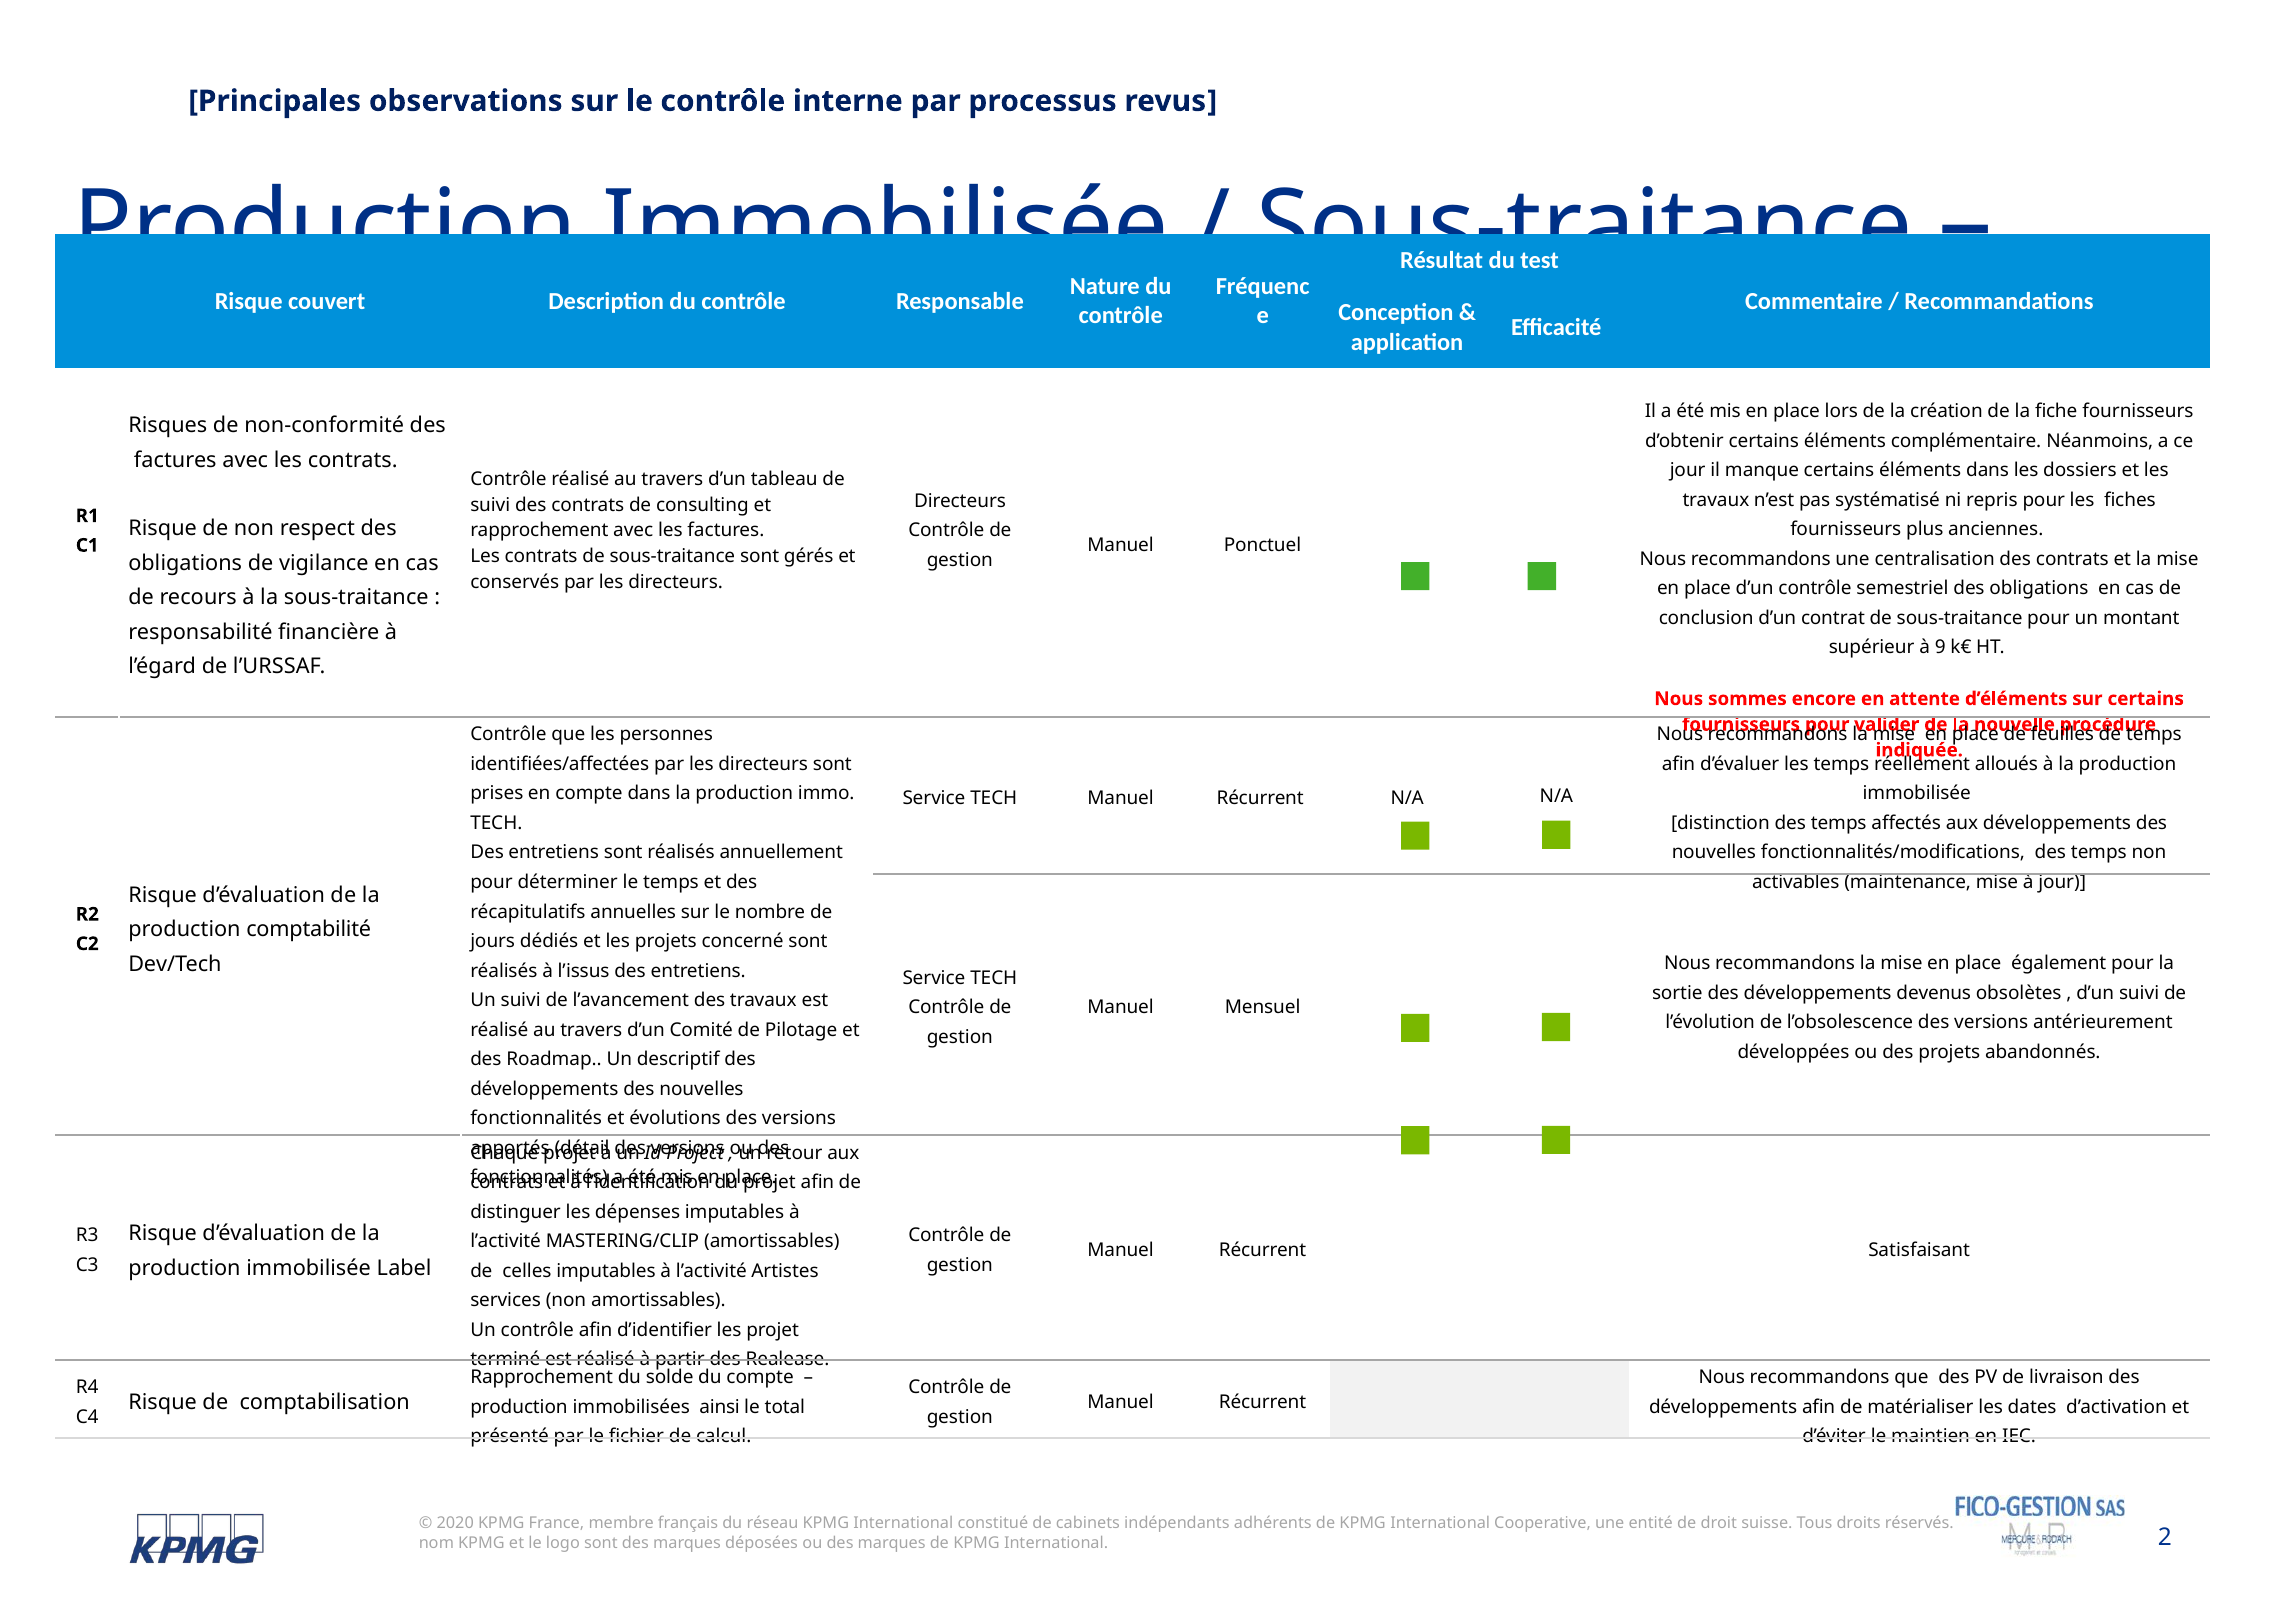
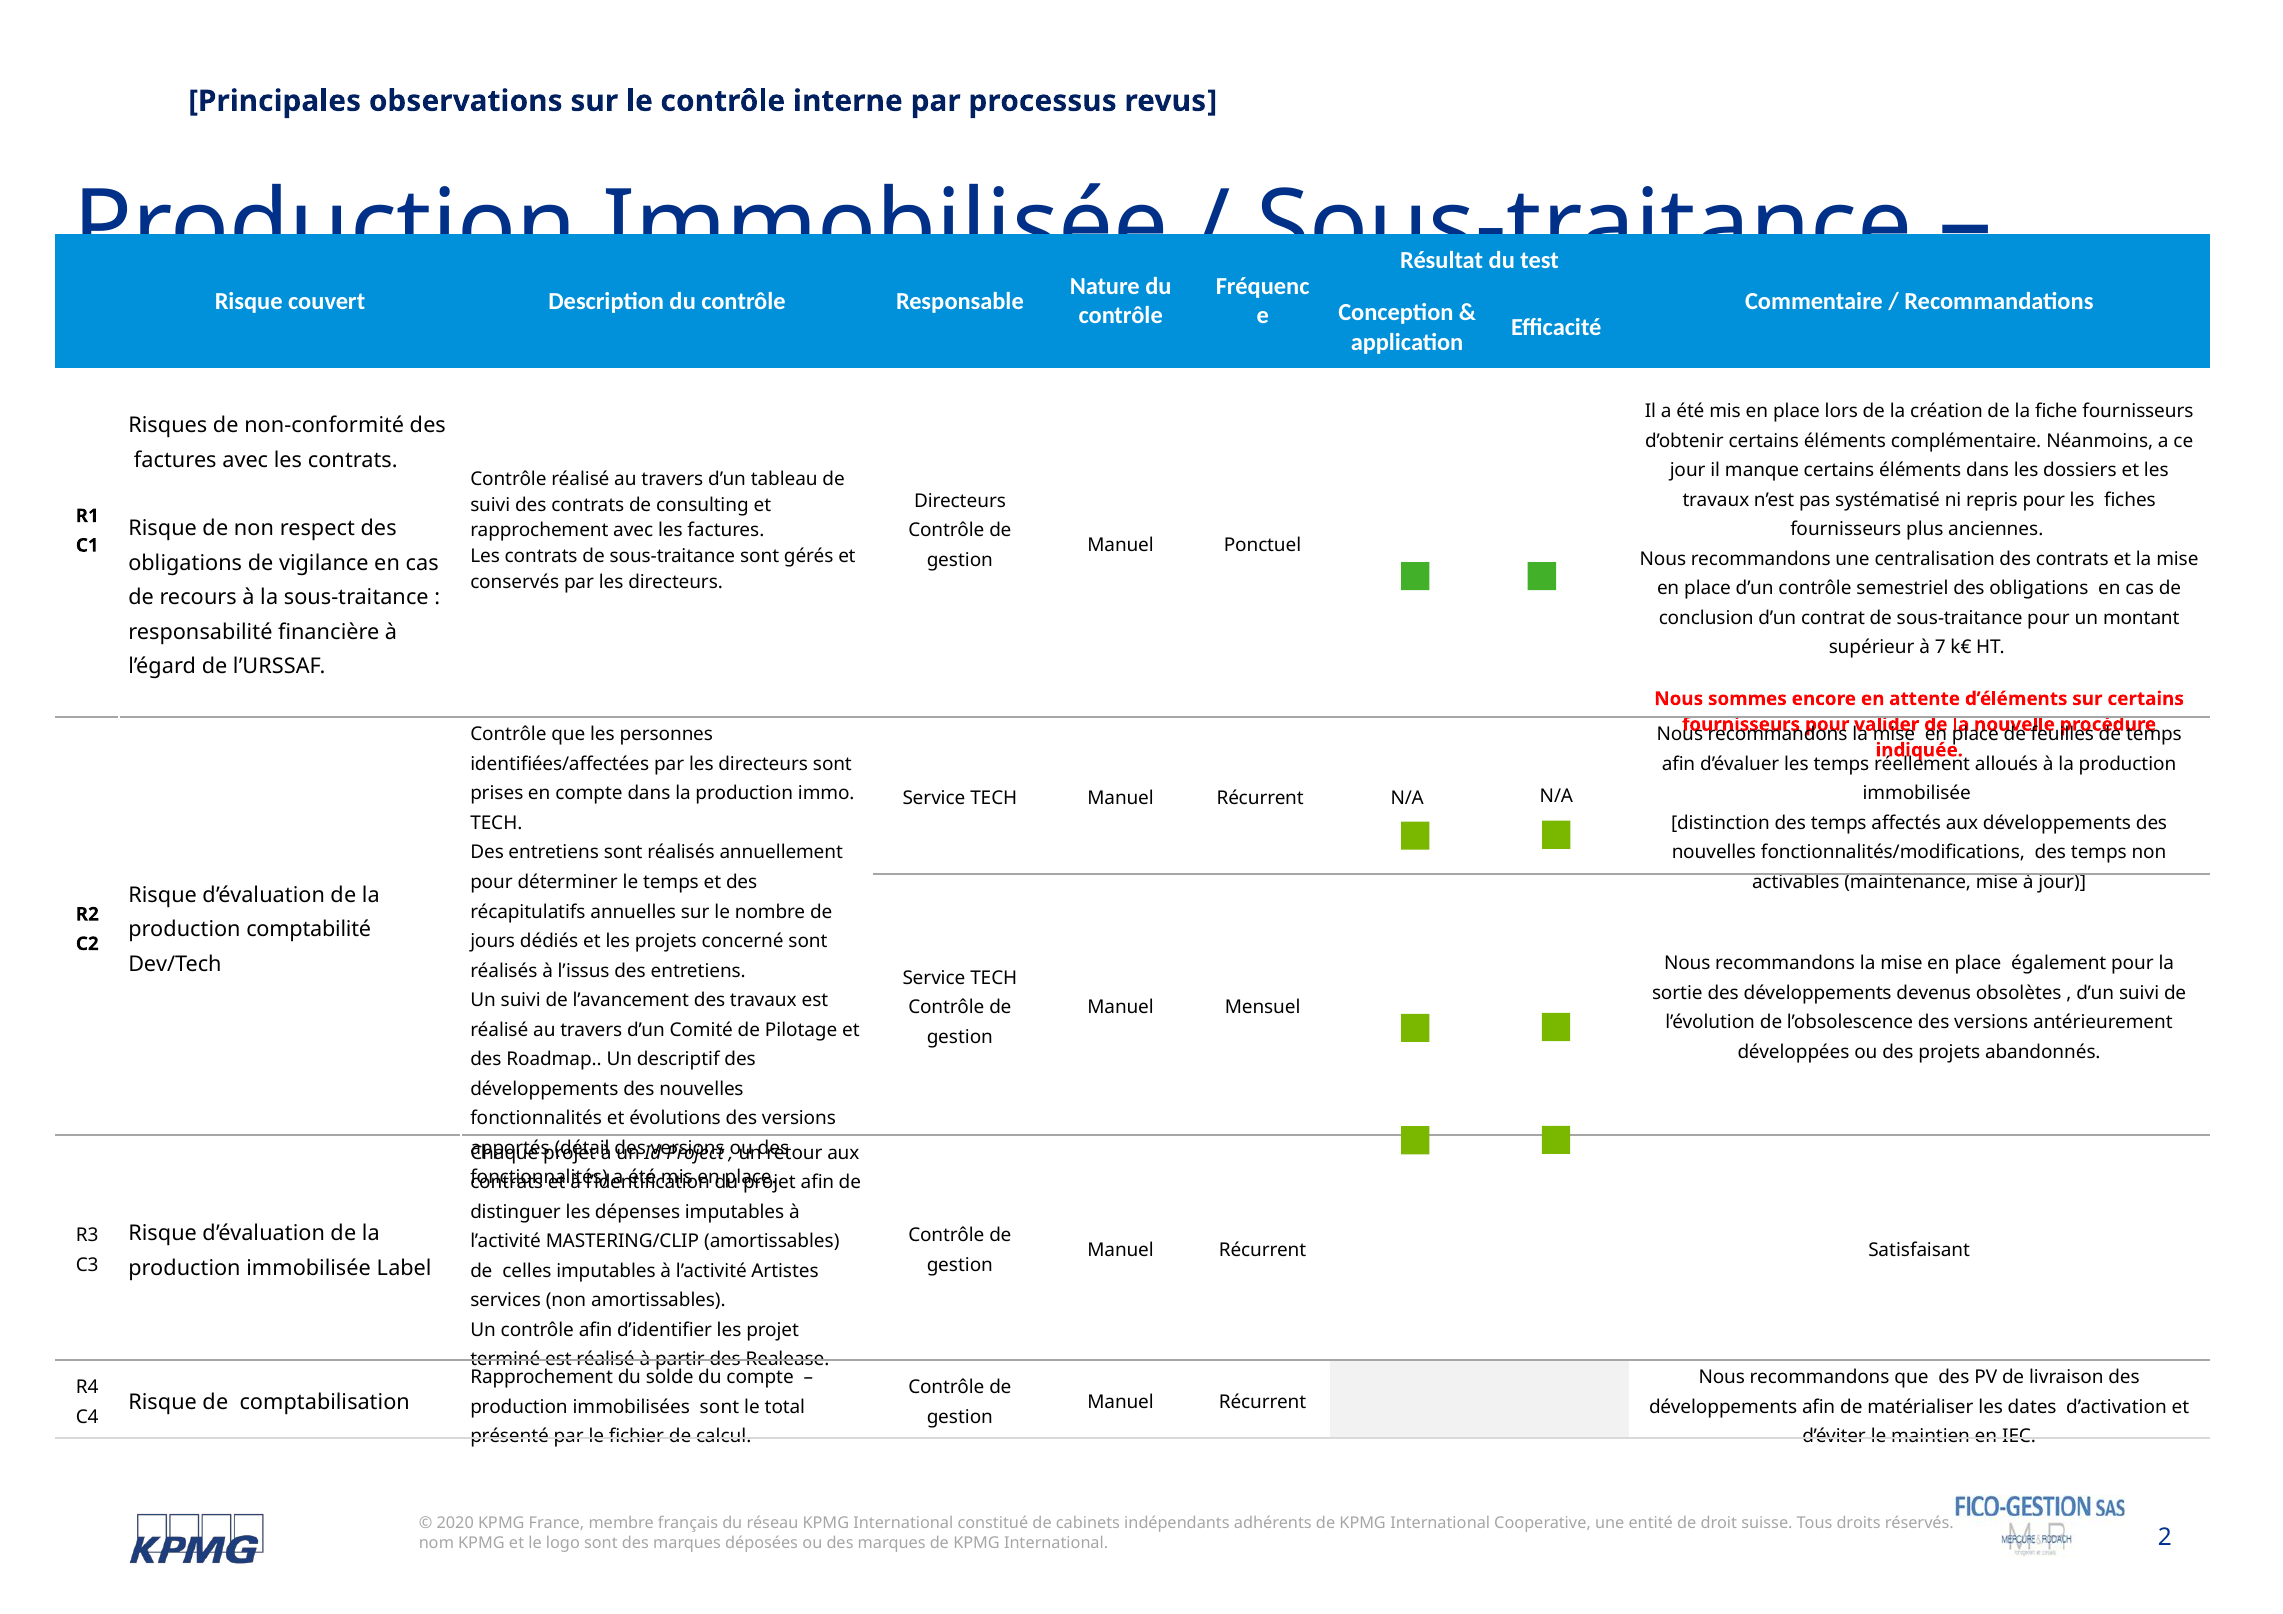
9: 9 -> 7 (1940, 648)
immobilisées ainsi: ainsi -> sont (719, 1407)
